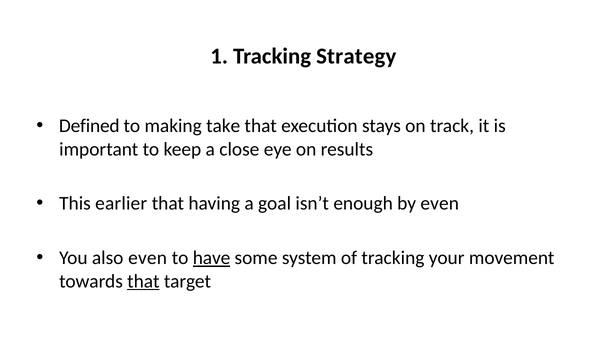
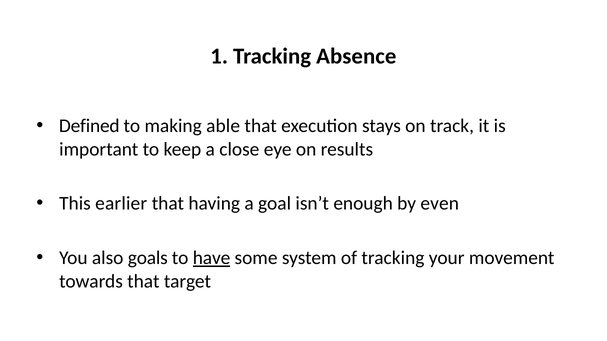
Strategy: Strategy -> Absence (356, 56)
take: take -> able (223, 126)
also even: even -> goals (148, 258)
that underline: present -> none (143, 282)
